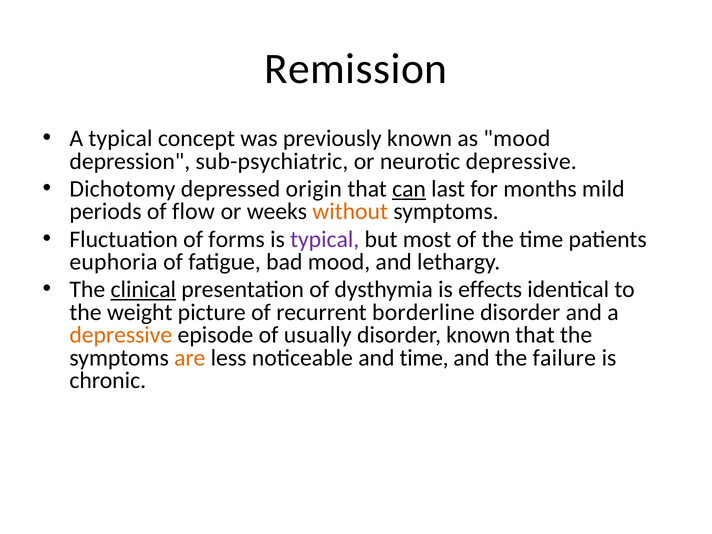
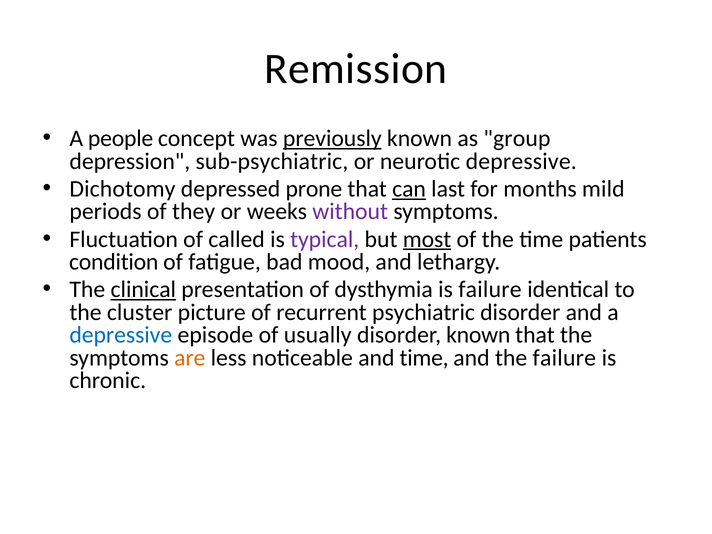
A typical: typical -> people (121, 139)
previously underline: none -> present (332, 139)
as mood: mood -> group (517, 139)
origin: origin -> prone (314, 189)
flow: flow -> they (194, 212)
without colour: orange -> purple (350, 212)
forms: forms -> called (237, 239)
most underline: none -> present (427, 239)
euphoria: euphoria -> condition (114, 262)
is effects: effects -> failure (490, 289)
weight: weight -> cluster (140, 312)
borderline: borderline -> psychiatric (424, 312)
depressive colour: orange -> blue (121, 335)
